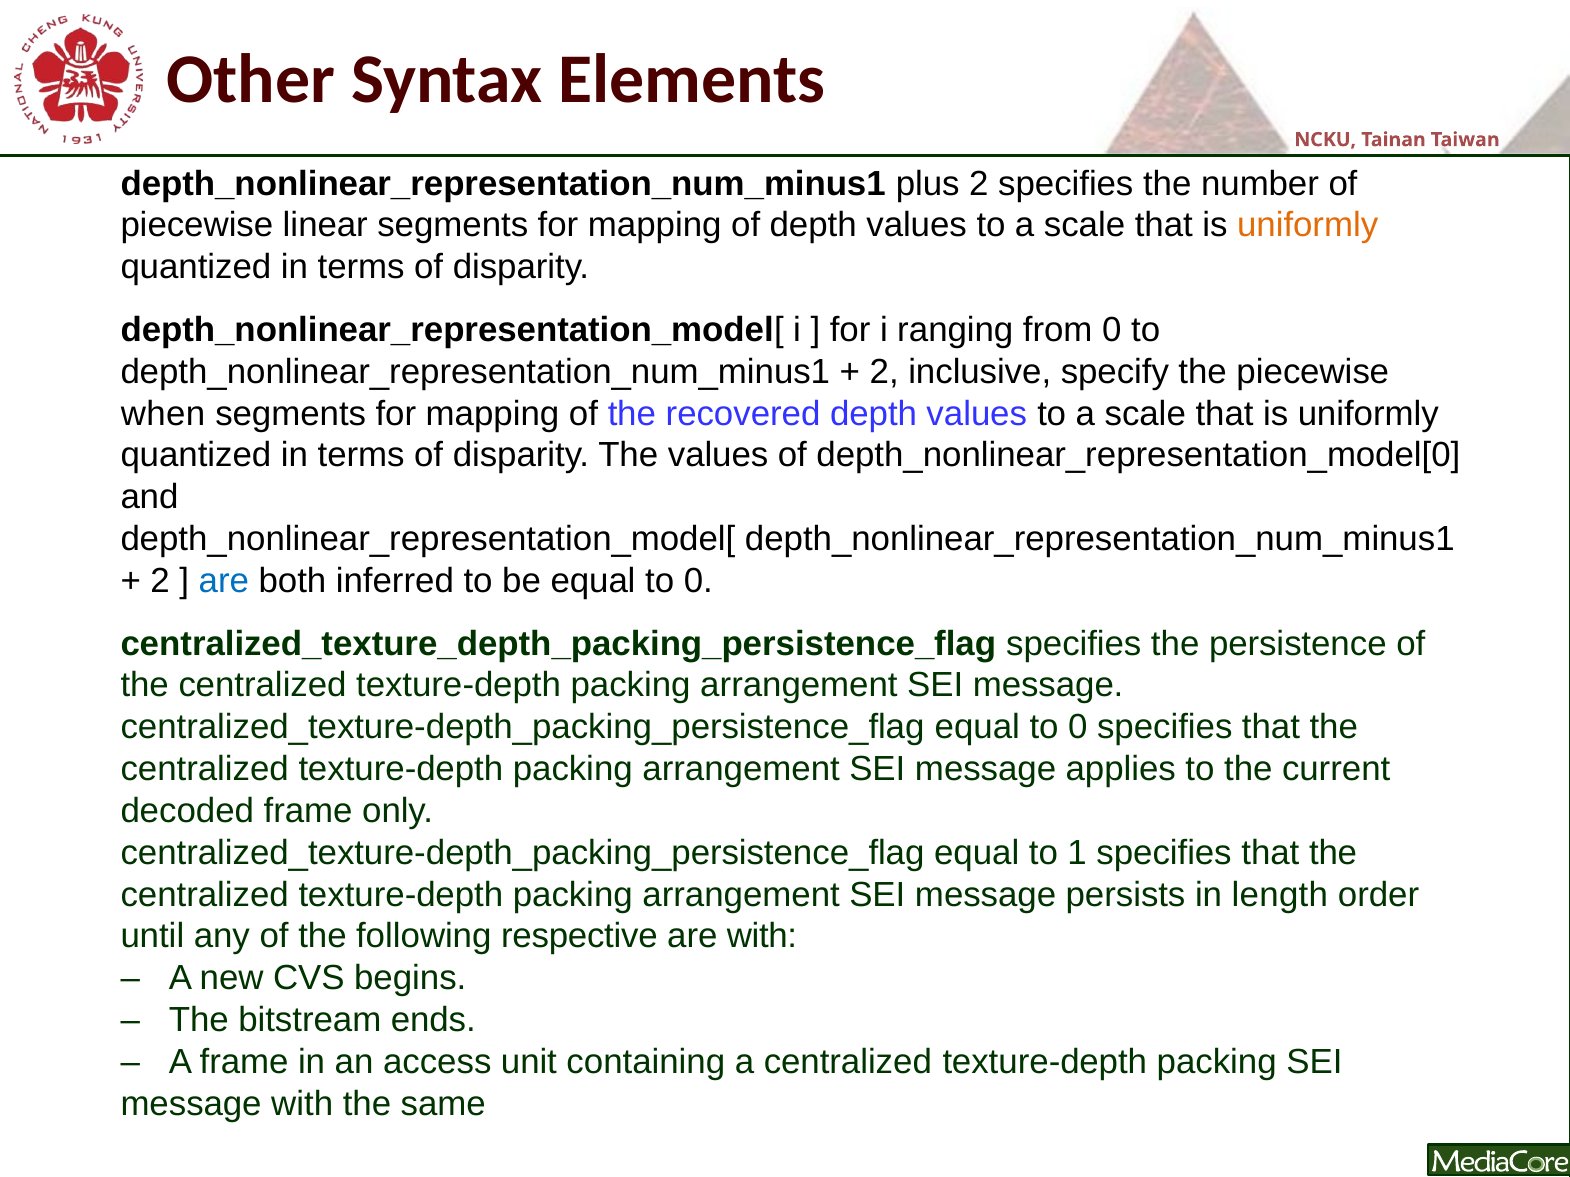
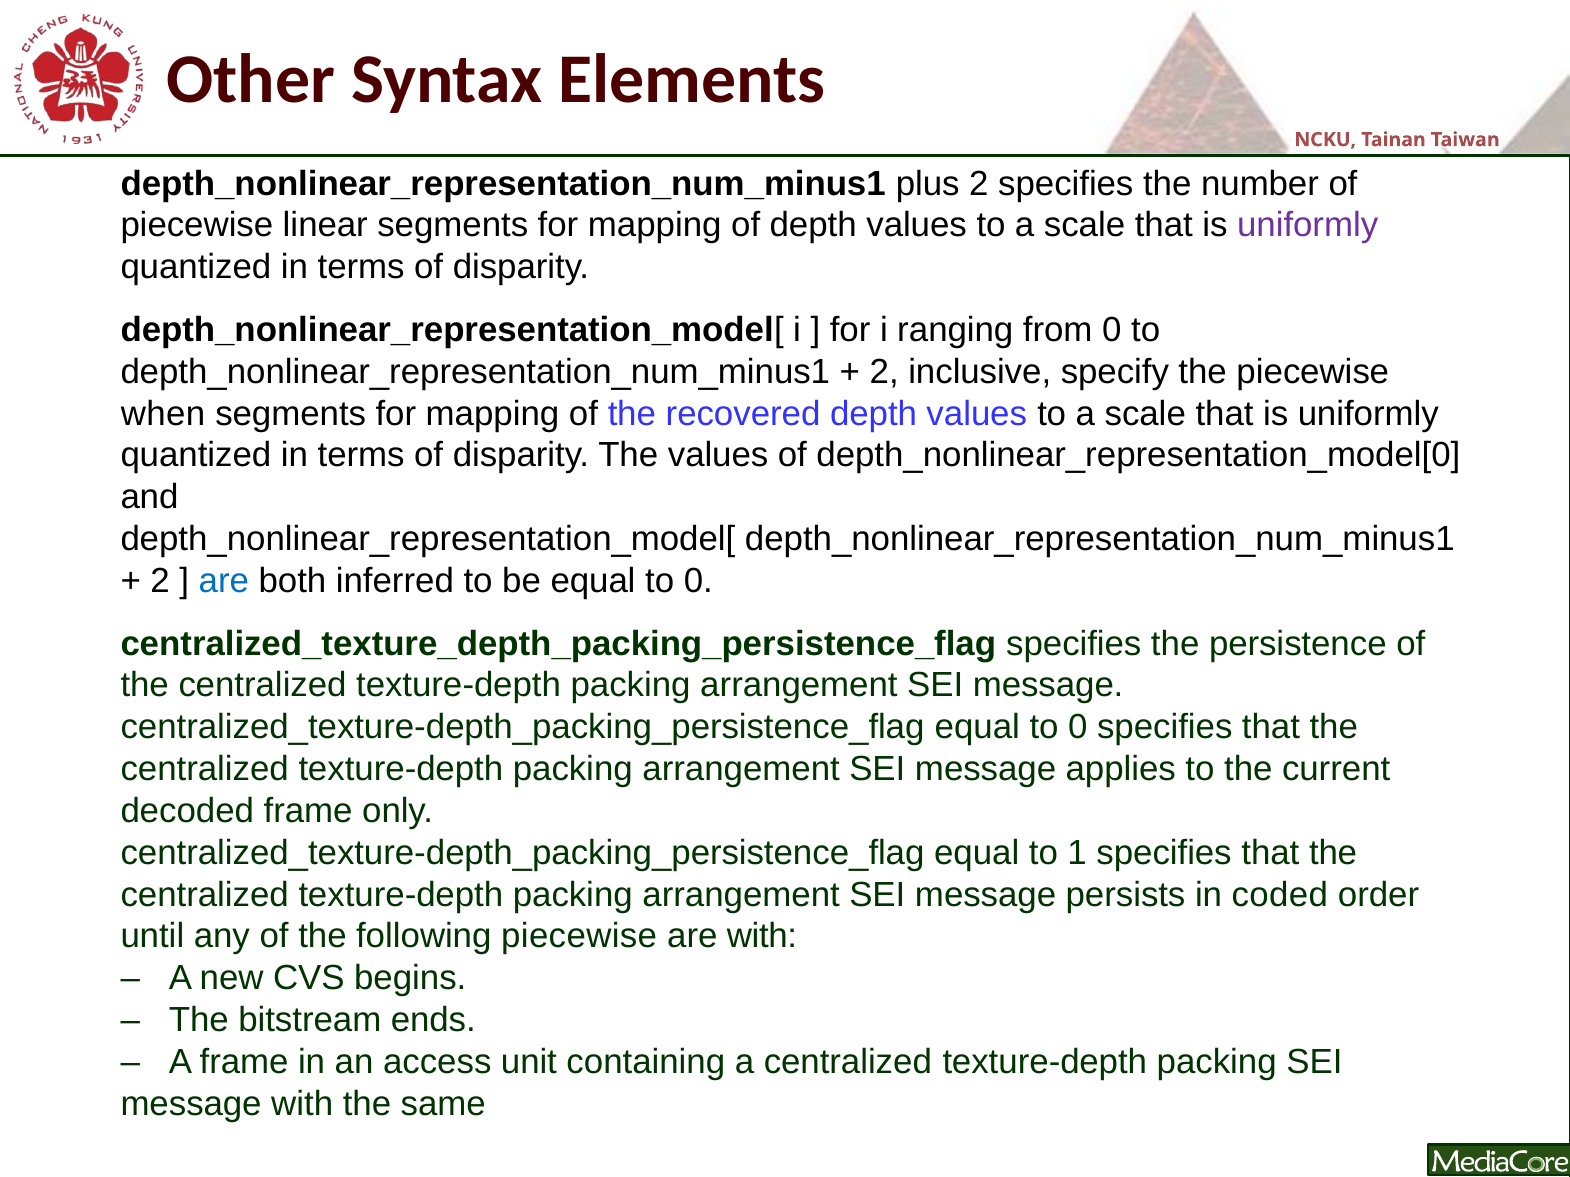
uniformly colour: orange -> purple (1308, 225)
length: length -> coded (1280, 895)
following respective: respective -> piecewise (579, 937)
